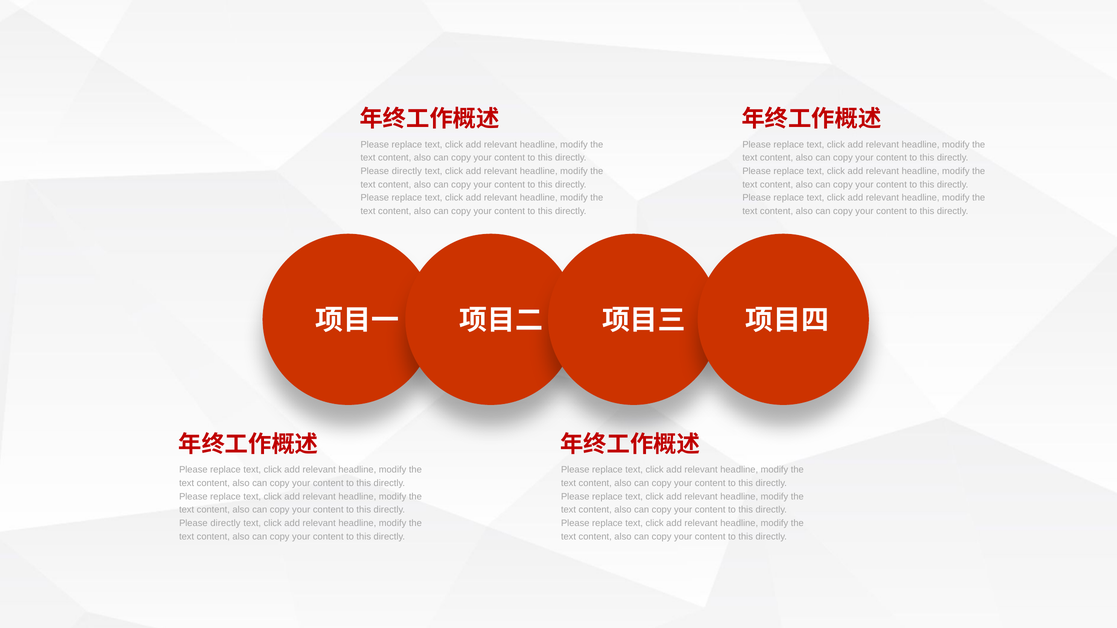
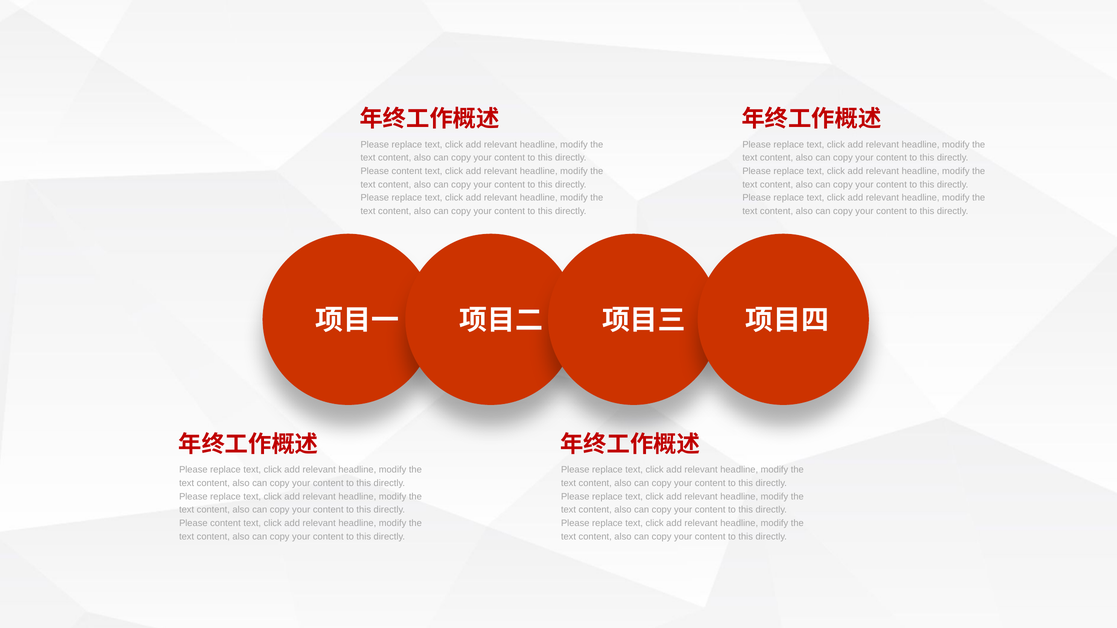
directly: directly -> content (407, 171)
directly: directly -> content (225, 523)
